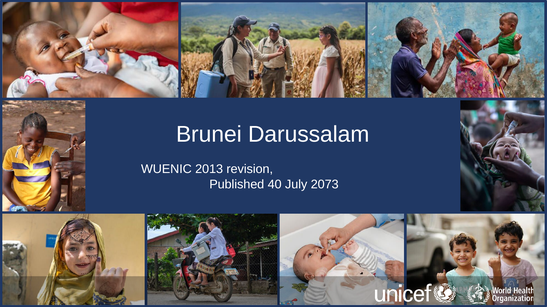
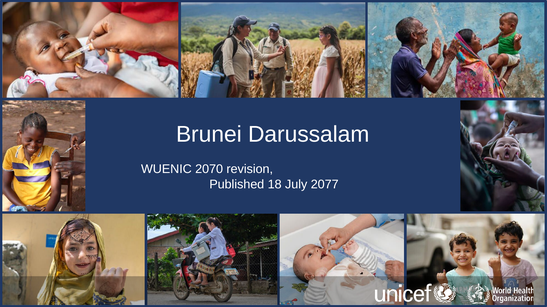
2013: 2013 -> 2070 (209, 170)
40: 40 -> 18 (275, 185)
2073: 2073 -> 2077 (325, 185)
